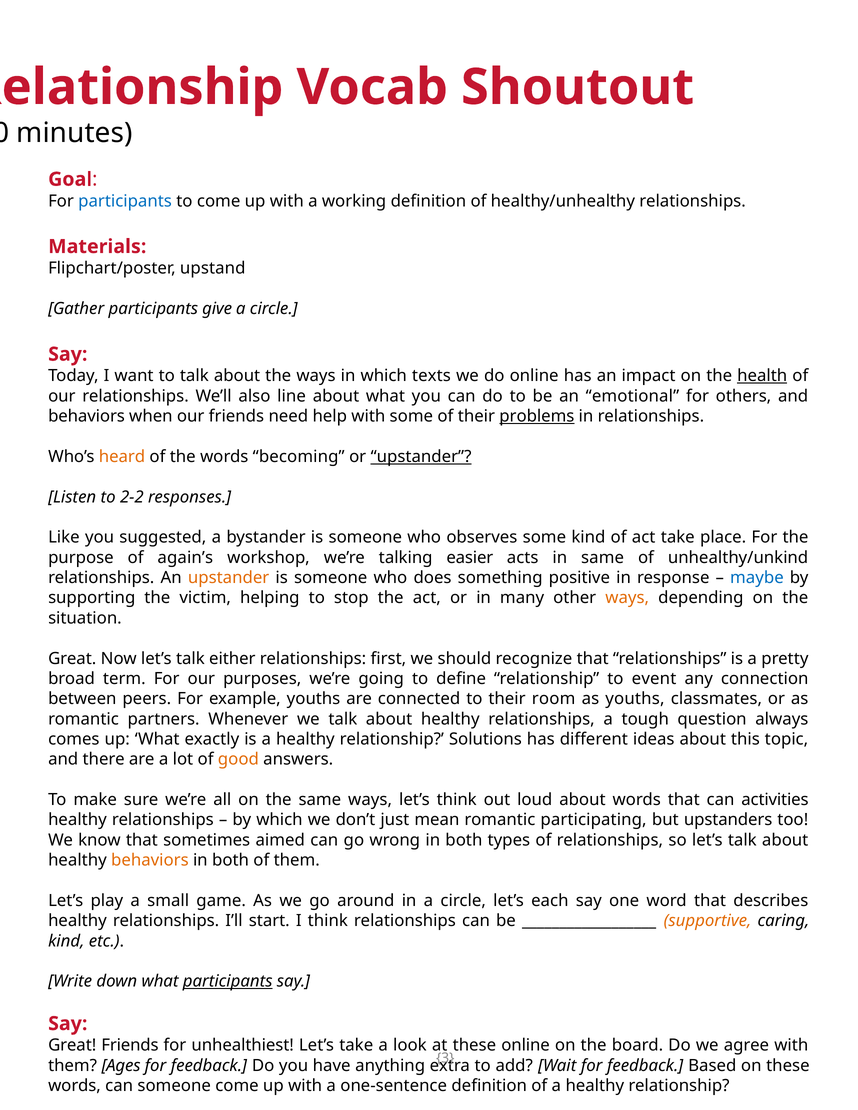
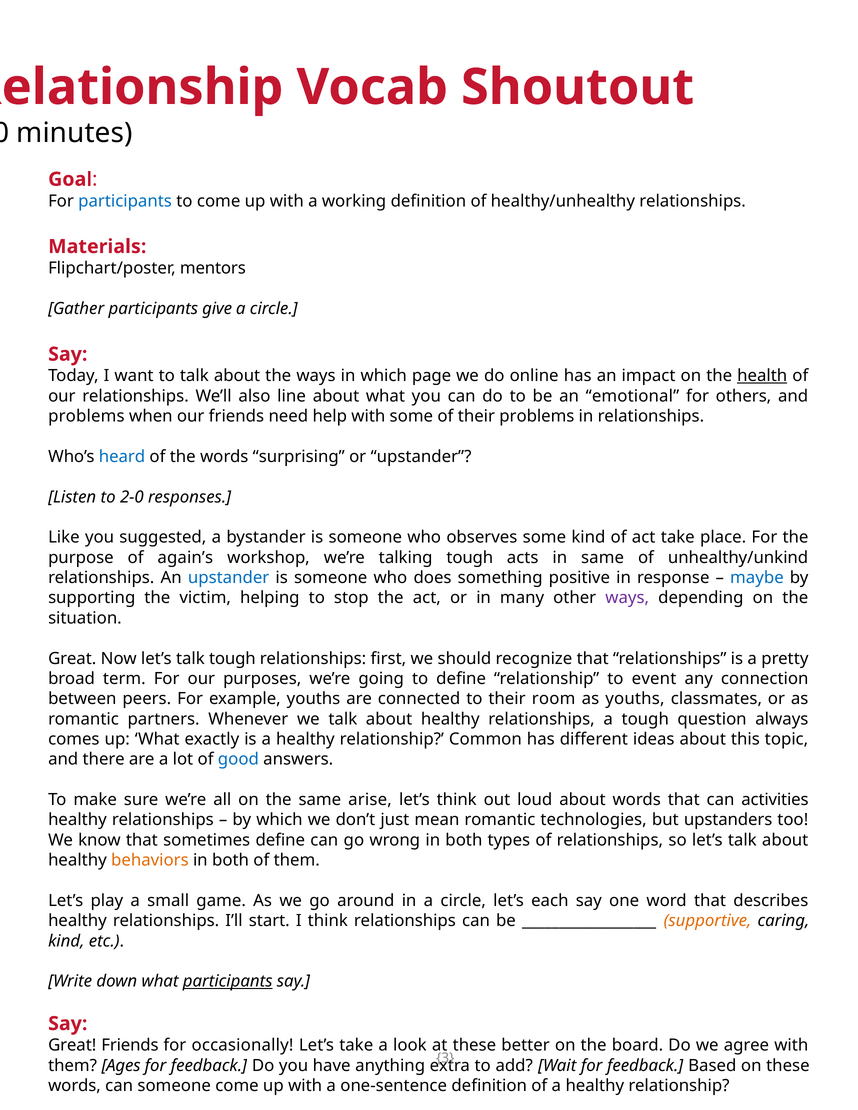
upstand: upstand -> mentors (213, 268)
texts: texts -> page (432, 376)
behaviors: behaviors -> problems (86, 416)
problems underline: present -> none (537, 416)
heard colour: orange -> blue (122, 457)
becoming: becoming -> surprising (299, 457)
upstander underline: present -> none (421, 457)
2-2: 2-2 -> 2-0 (132, 497)
talking easier: easier -> tough (470, 558)
upstander colour: orange -> blue (229, 578)
ways colour: orange -> purple (627, 598)
talk either: either -> tough (232, 659)
Solutions: Solutions -> Common (485, 739)
good colour: orange -> blue (238, 760)
same ways: ways -> arise (370, 800)
participating: participating -> technologies (594, 820)
sometimes aimed: aimed -> define (280, 840)
unhealthiest: unhealthiest -> occasionally (243, 1046)
these online: online -> better (526, 1046)
